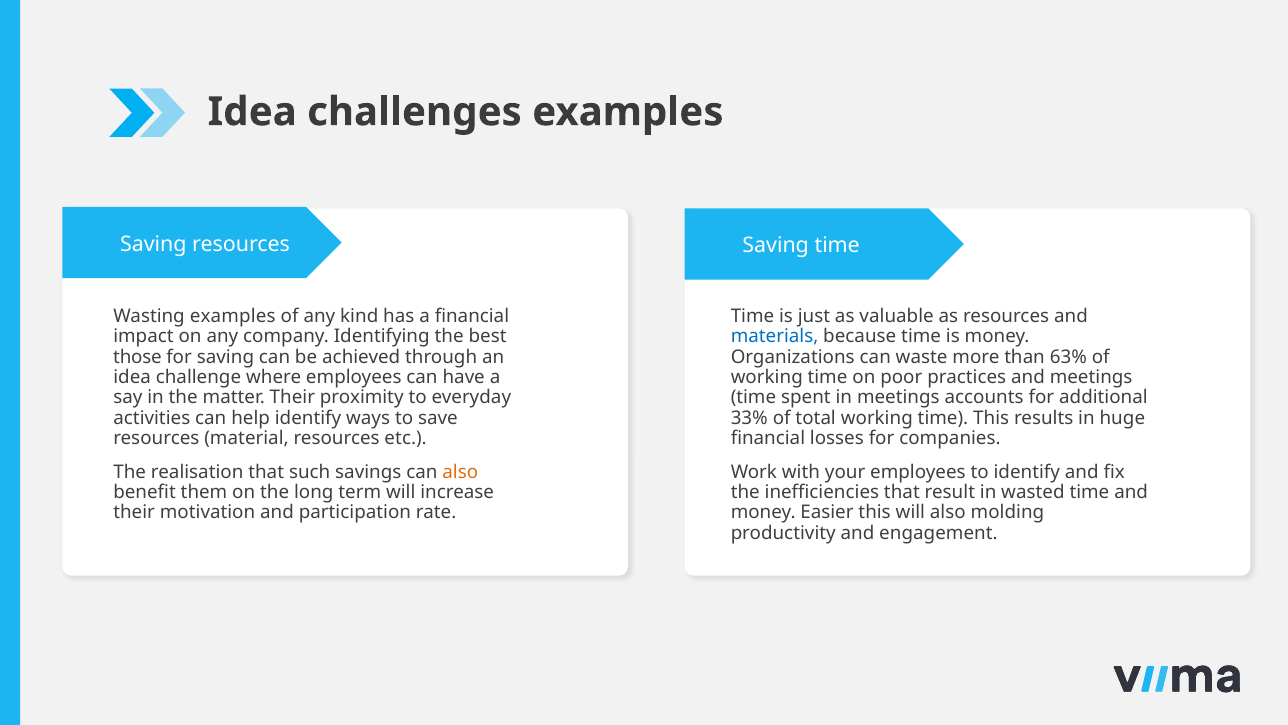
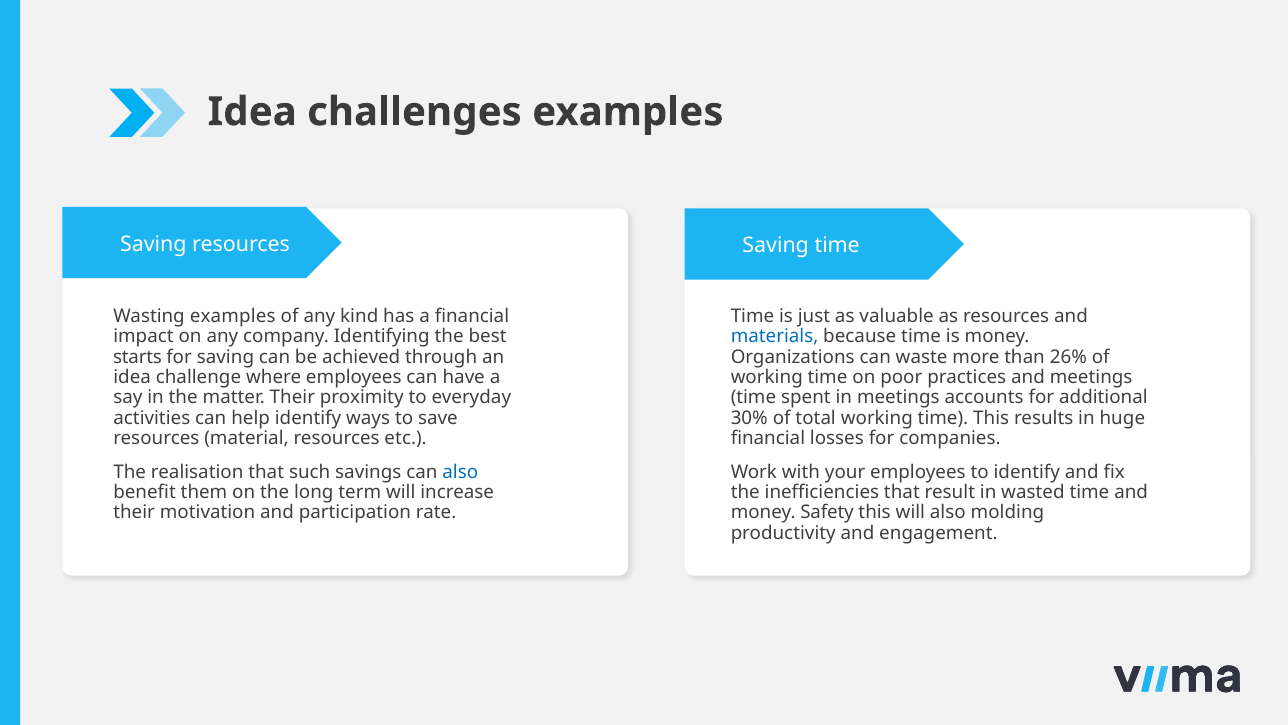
those: those -> starts (138, 357)
63%: 63% -> 26% (1068, 357)
33%: 33% -> 30% (749, 418)
also colour: orange -> blue (460, 472)
Easier: Easier -> Safety (827, 512)
